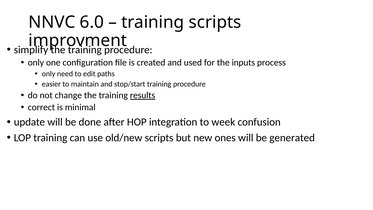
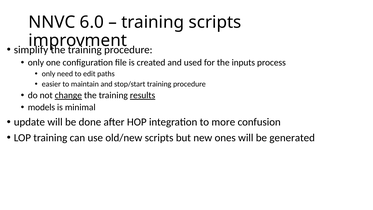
change underline: none -> present (68, 95)
correct: correct -> models (41, 107)
week: week -> more (223, 122)
